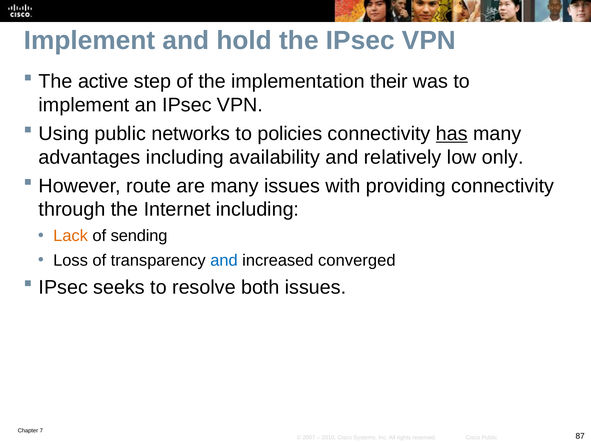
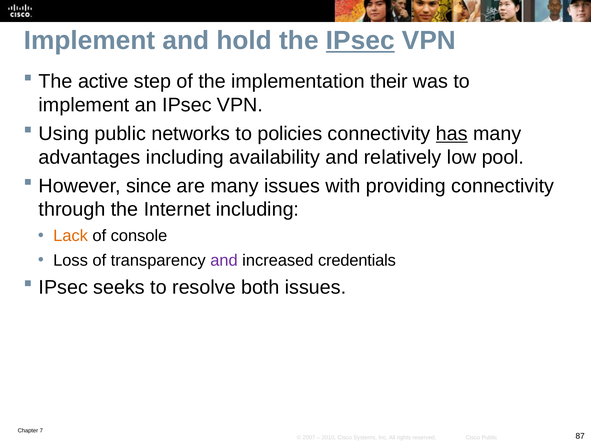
IPsec underline: none -> present (360, 41)
only: only -> pool (503, 157)
route: route -> since (149, 186)
sending: sending -> console (139, 236)
and colour: blue -> purple (224, 261)
converged: converged -> credentials (357, 261)
